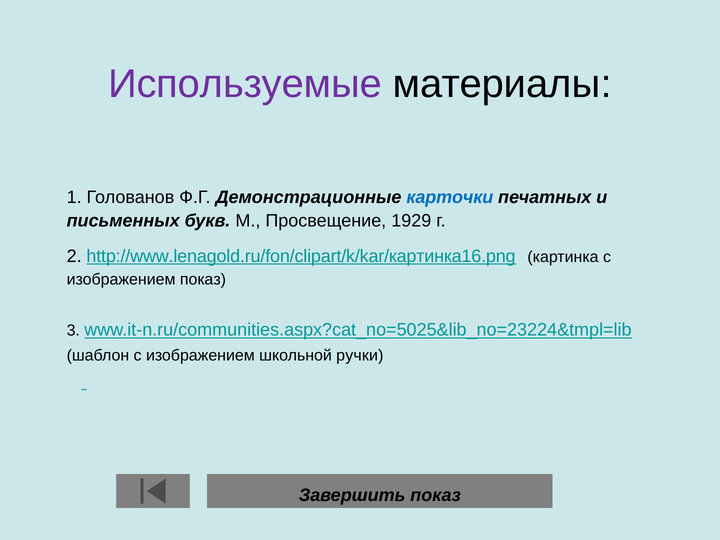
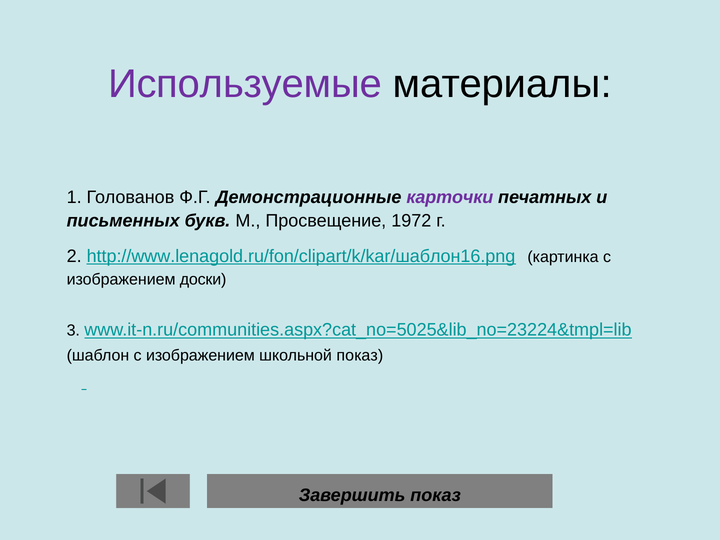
карточки colour: blue -> purple (450, 197)
1929: 1929 -> 1972 (411, 221)
http://www.lenagold.ru/fon/clipart/k/kar/картинка16.png: http://www.lenagold.ru/fon/clipart/k/kar/картинка16.png -> http://www.lenagold.ru/fon/clipart/k/kar/шаблон16.png (301, 256)
изображением показ: показ -> доски (203, 279)
школьной ручки: ручки -> показ (360, 355)
